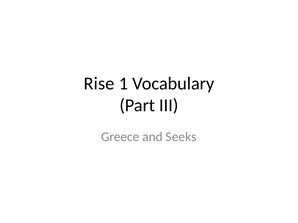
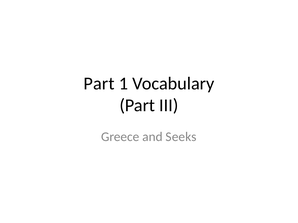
Rise: Rise -> Part (99, 84)
